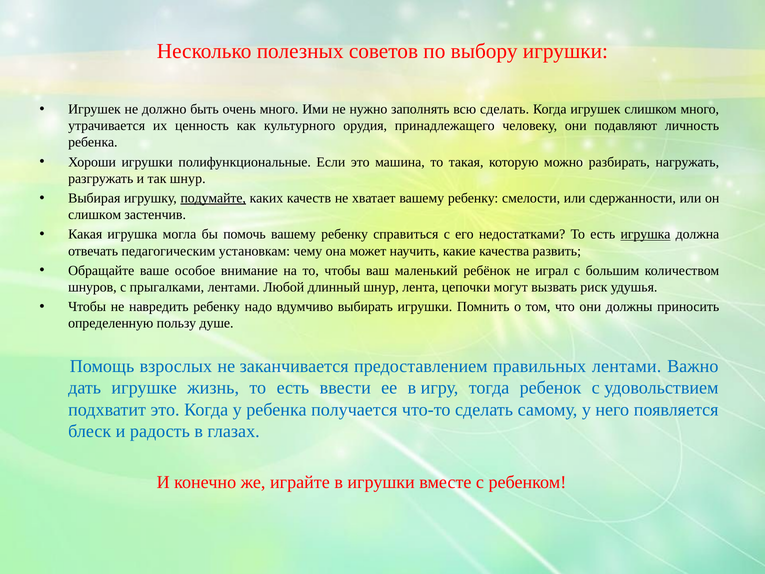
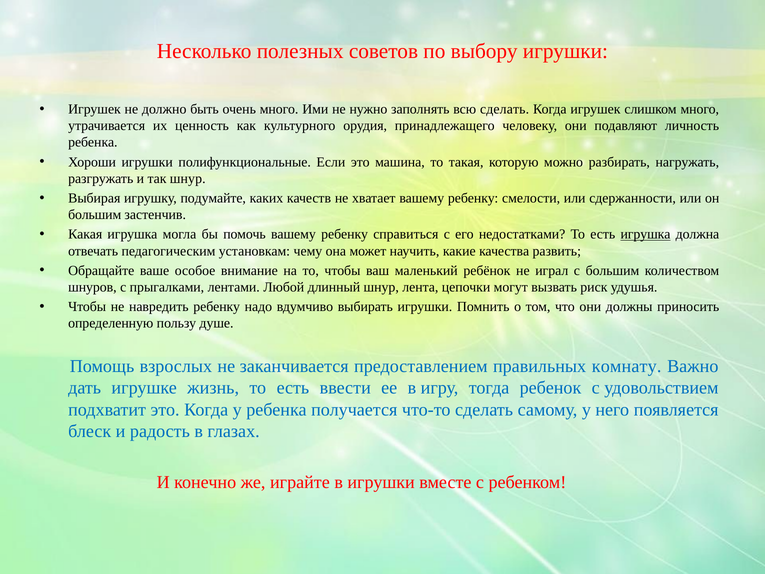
подумайте underline: present -> none (213, 198)
слишком: слишком -> большим (95, 215)
правильных лентами: лентами -> комнату (627, 366)
